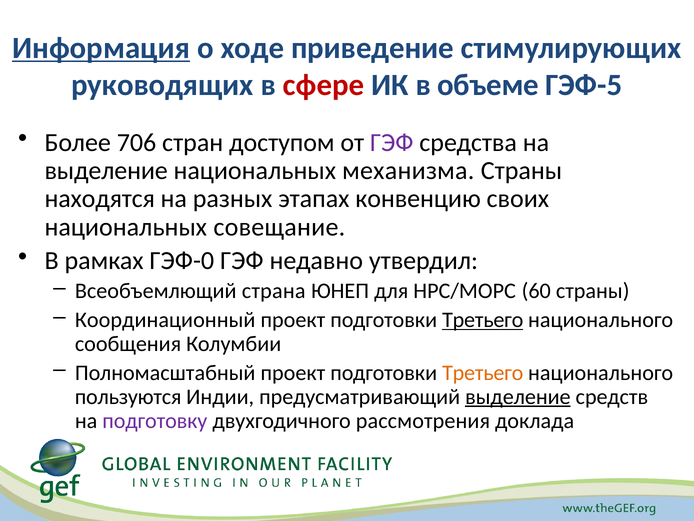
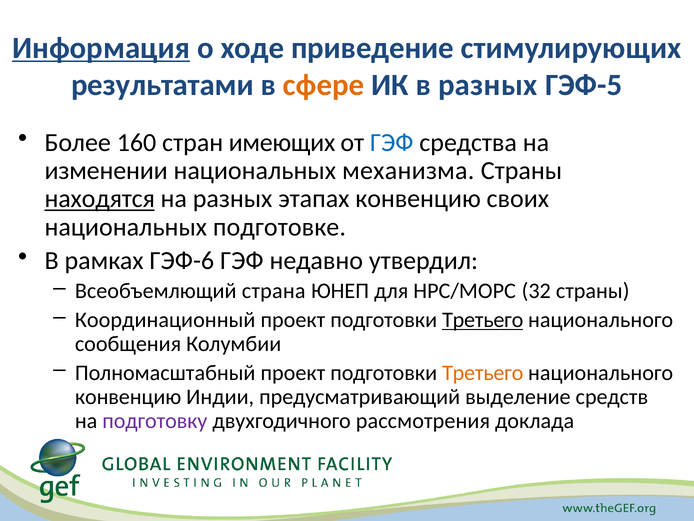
руководящих: руководящих -> результатами (162, 85)
сфере colour: red -> orange (323, 85)
в объеме: объеме -> разных (488, 85)
706: 706 -> 160 (137, 142)
доступом: доступом -> имеющих (282, 142)
ГЭФ colour: purple -> blue (392, 142)
выделение: выделение -> изменении (106, 171)
находятся underline: none -> present (100, 199)
совещание: совещание -> подготовке (279, 227)
ГЭФ-0: ГЭФ-0 -> ГЭФ-6 (182, 260)
60: 60 -> 32 (536, 291)
пользуются: пользуются -> конвенцию (128, 396)
выделение underline: present -> none (518, 396)
